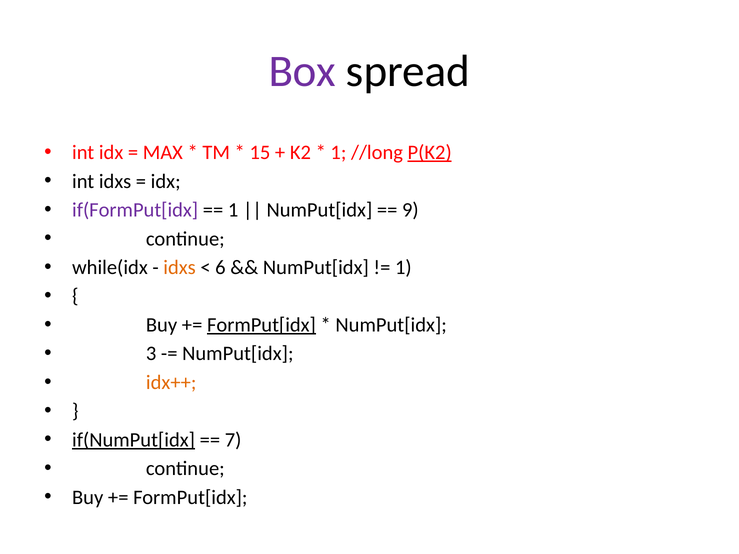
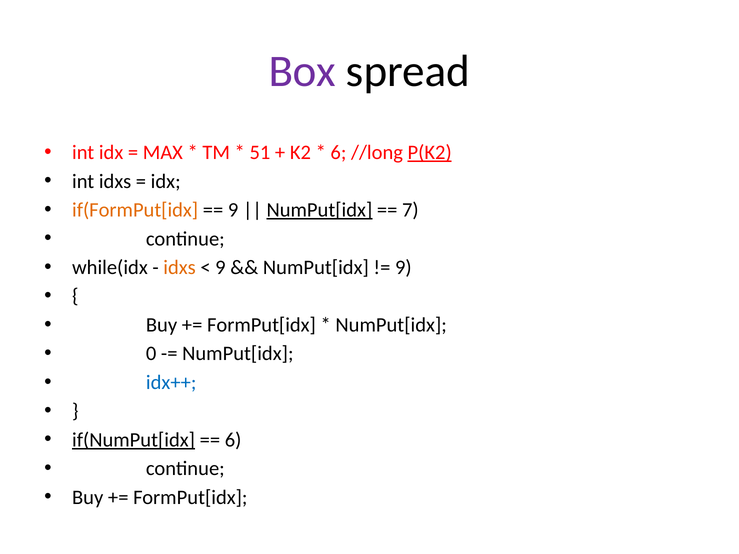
15: 15 -> 51 (260, 153)
1: 1 -> 6 (338, 153)
if(FormPut[idx colour: purple -> orange (135, 210)
1: 1 -> 9 (233, 210)
NumPut[idx underline: none -> present (319, 210)
9: 9 -> 7 (410, 210)
6: 6 -> 9 (220, 268)
1: 1 -> 9 (403, 268)
FormPut[idx underline: present -> none (261, 325)
3: 3 -> 0 (151, 354)
idx++ colour: orange -> blue (171, 383)
7: 7 -> 6 (233, 440)
